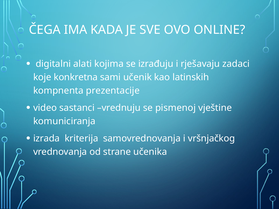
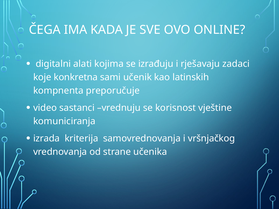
prezentacije: prezentacije -> preporučuje (113, 91)
pismenoj: pismenoj -> korisnost (176, 108)
